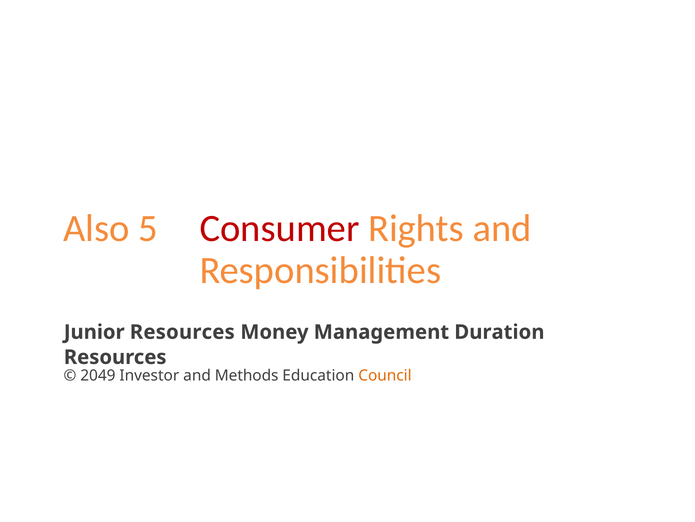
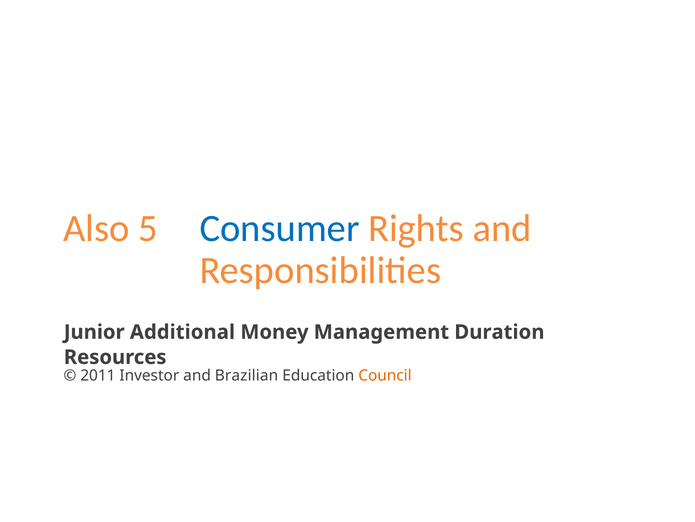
Consumer colour: red -> blue (280, 228)
Junior Resources: Resources -> Additional (182, 332)
2049: 2049 -> 2011 (98, 375)
Methods: Methods -> Brazilian (247, 375)
